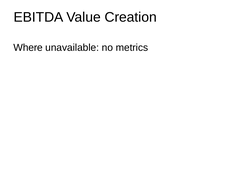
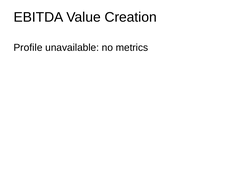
Where: Where -> Profile (28, 47)
